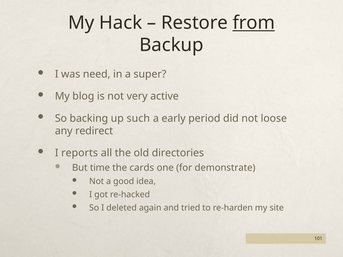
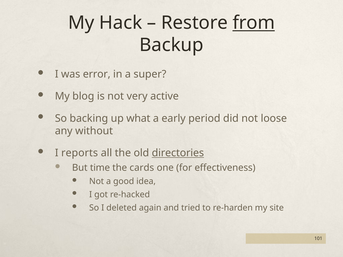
need: need -> error (97, 74)
such: such -> what (138, 118)
redirect: redirect -> without (94, 131)
directories underline: none -> present (178, 153)
demonstrate: demonstrate -> effectiveness (225, 168)
